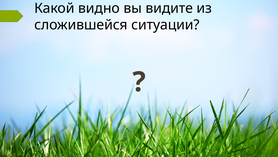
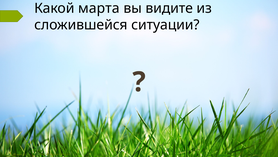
видно: видно -> марта (99, 8)
